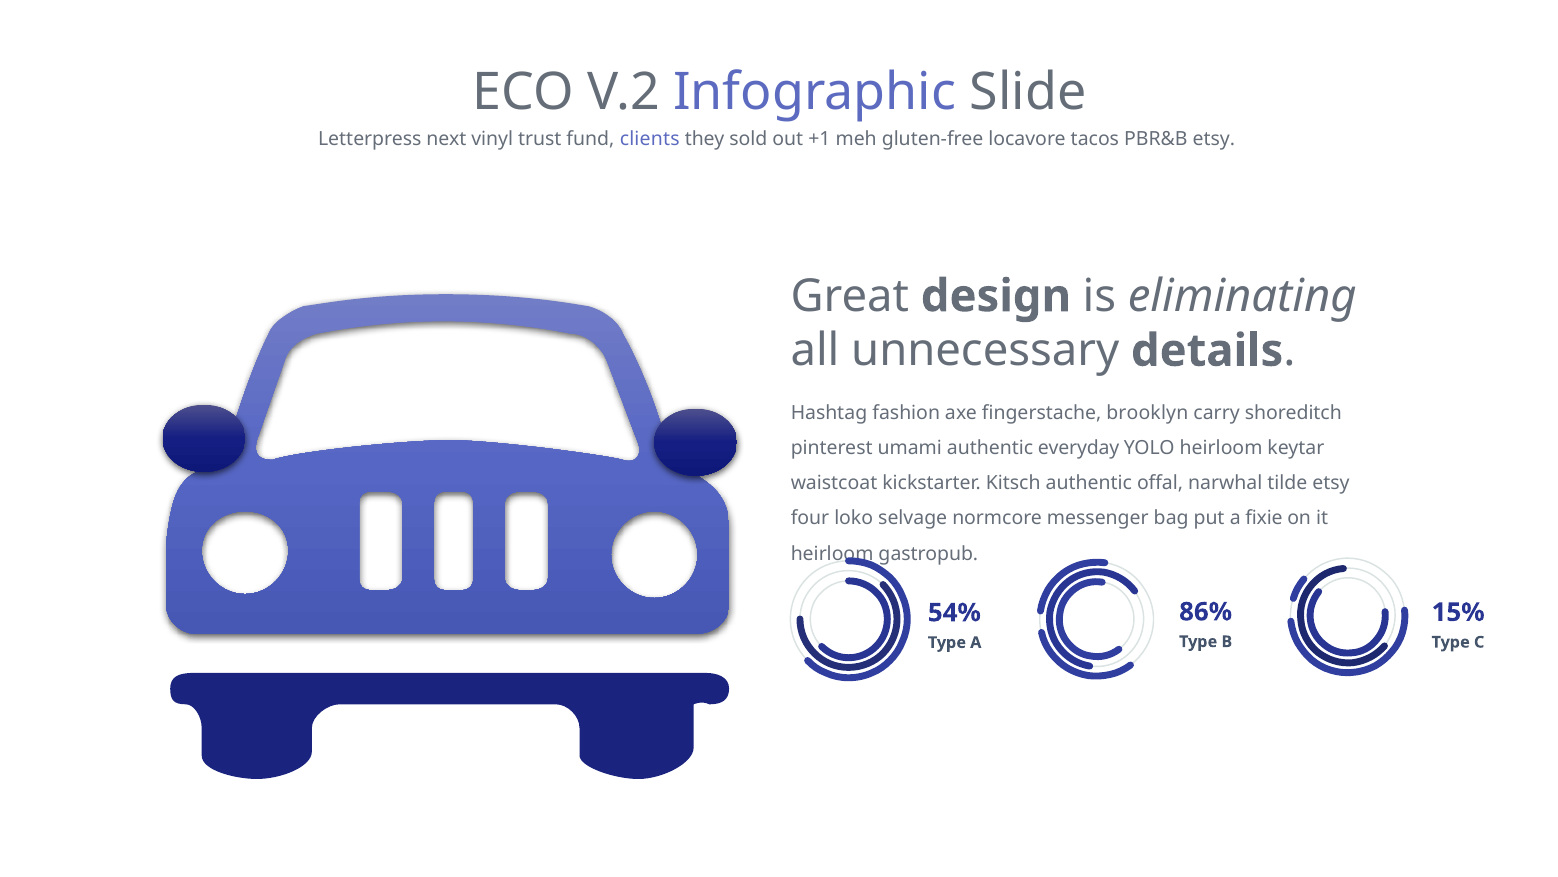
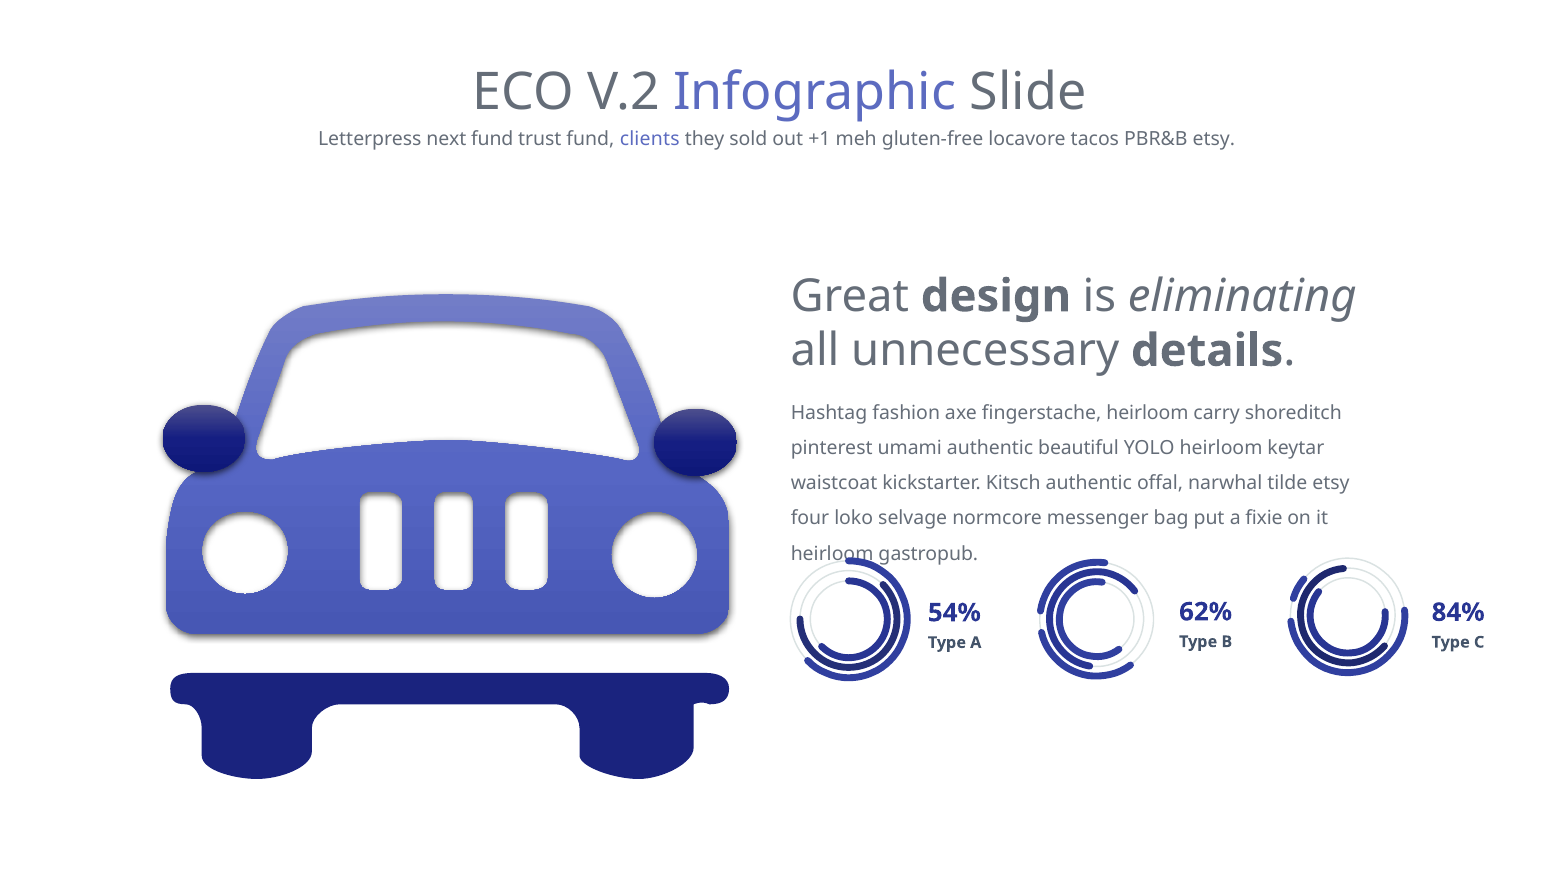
next vinyl: vinyl -> fund (492, 139)
fingerstache brooklyn: brooklyn -> heirloom (1147, 413)
everyday: everyday -> beautiful (1079, 448)
86%: 86% -> 62% (1206, 611)
15%: 15% -> 84% (1458, 612)
